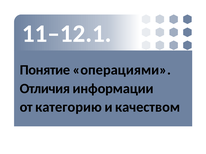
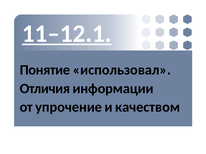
11–12.1 underline: none -> present (67, 34)
операциями: операциями -> использовал (122, 70)
категорию: категорию -> упрочение (69, 107)
